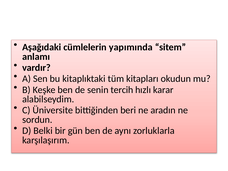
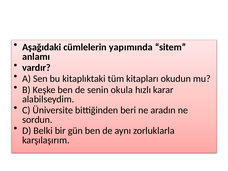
tercih: tercih -> okula (122, 90)
